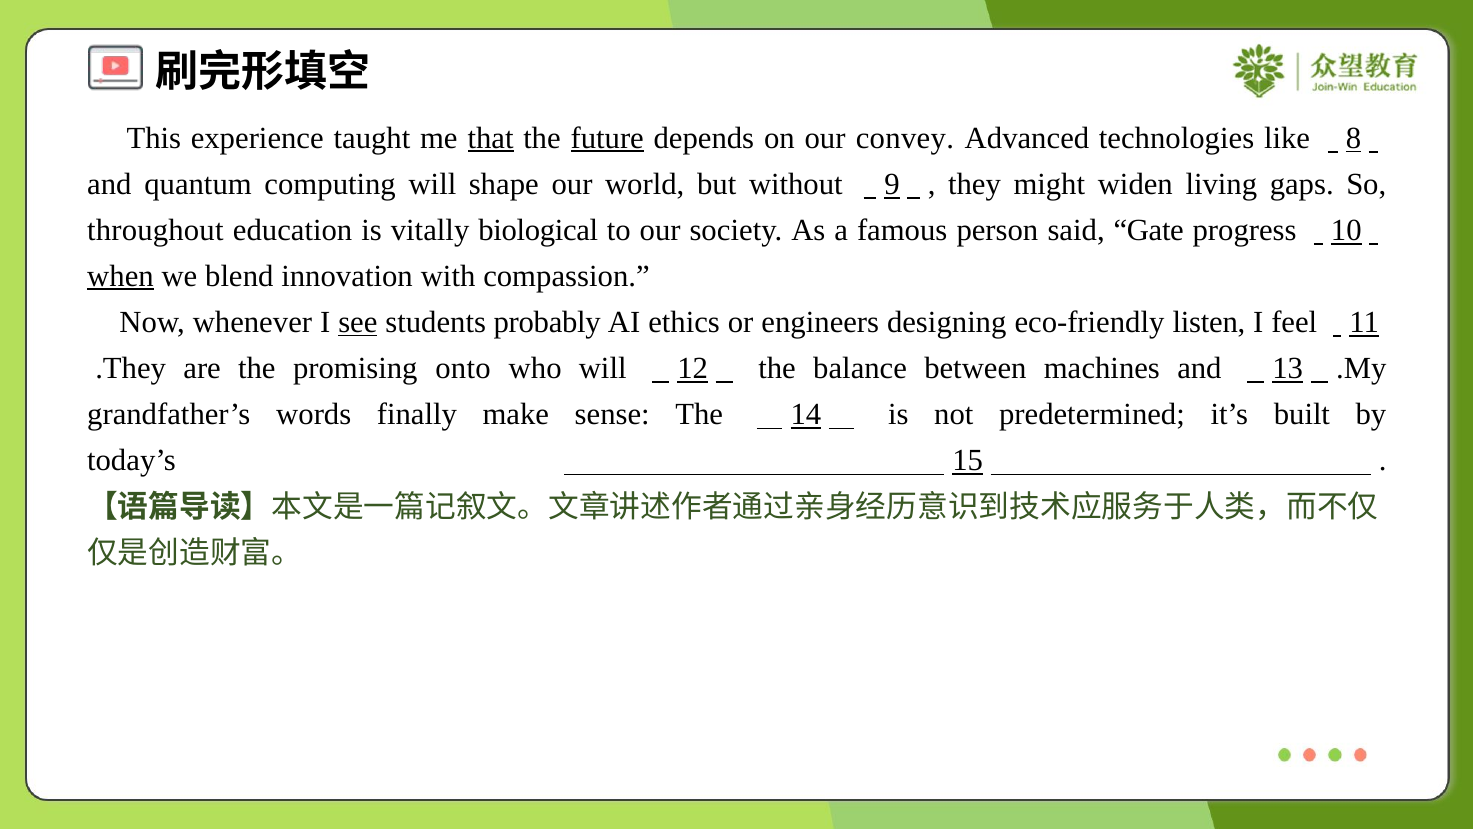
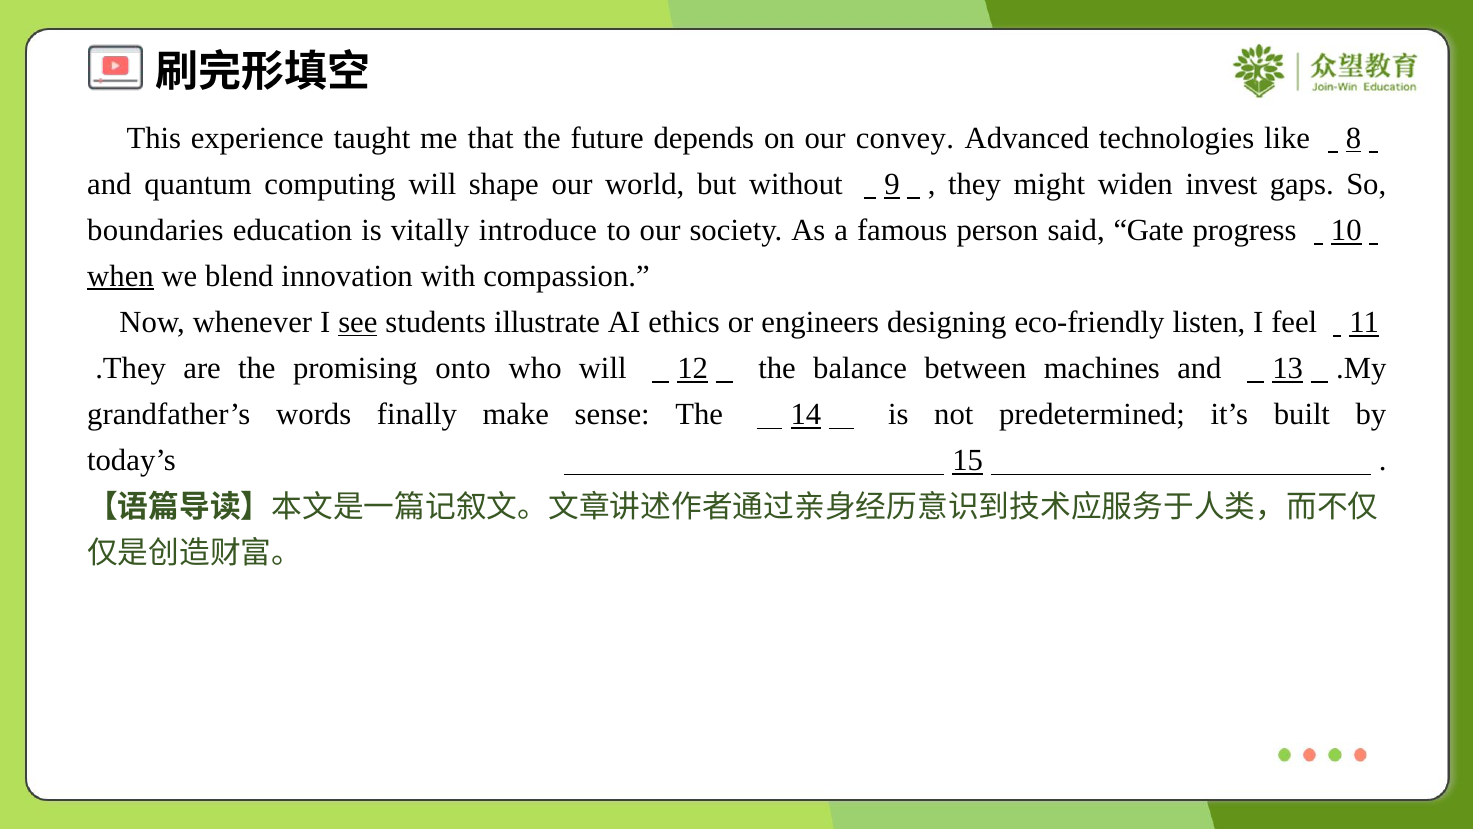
that underline: present -> none (491, 138)
future underline: present -> none (607, 138)
living: living -> invest (1221, 184)
throughout: throughout -> boundaries (155, 230)
biological: biological -> introduce (538, 230)
probably: probably -> illustrate (547, 322)
